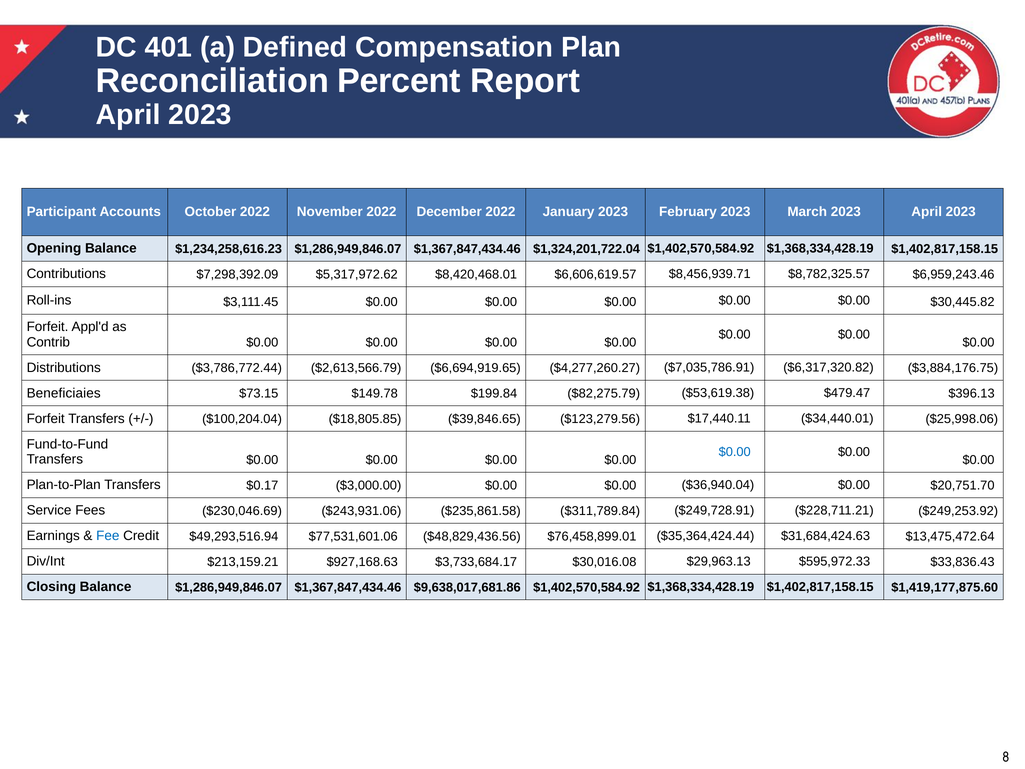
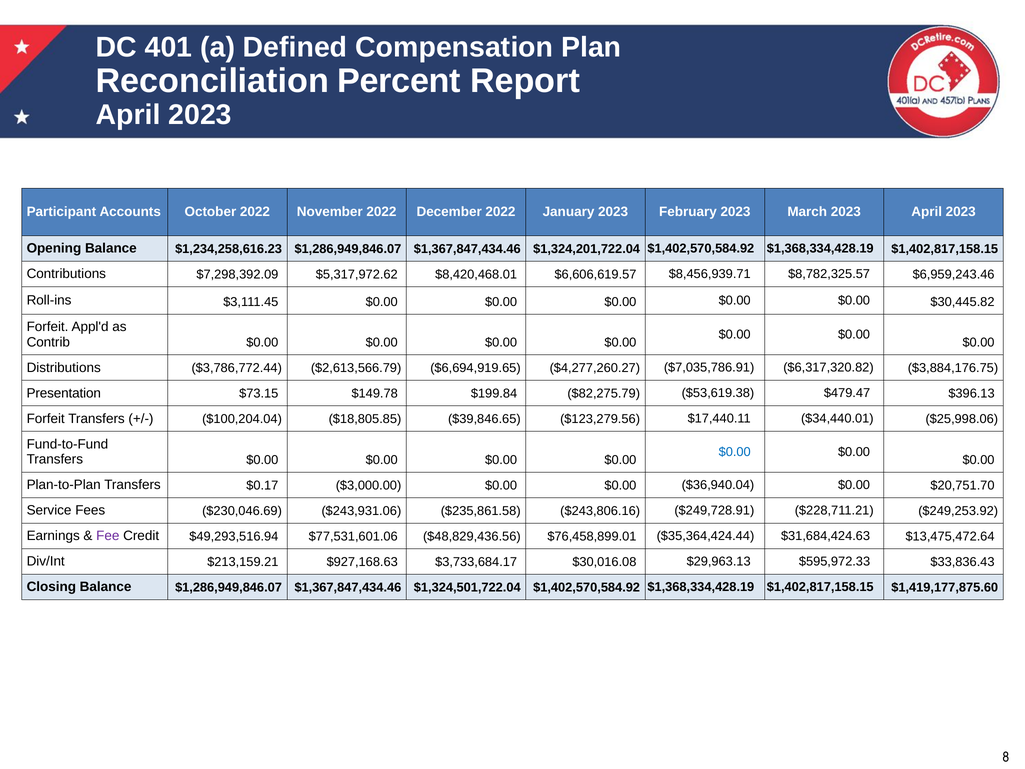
Beneficiaies: Beneficiaies -> Presentation (64, 393)
$311,789.84: $311,789.84 -> $243,806.16 (600, 511)
Fee colour: blue -> purple (108, 536)
$9,638,017,681.86: $9,638,017,681.86 -> $1,324,501,722.04 (467, 587)
